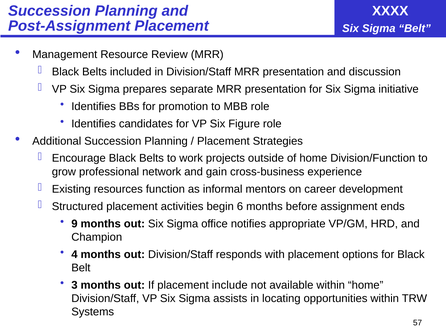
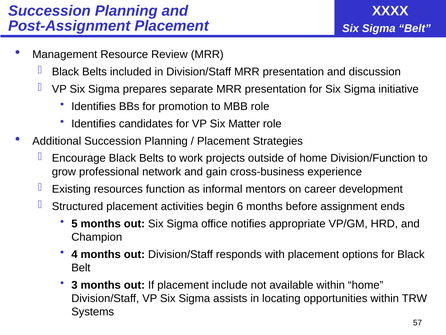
Figure: Figure -> Matter (244, 123)
9: 9 -> 5 (74, 223)
